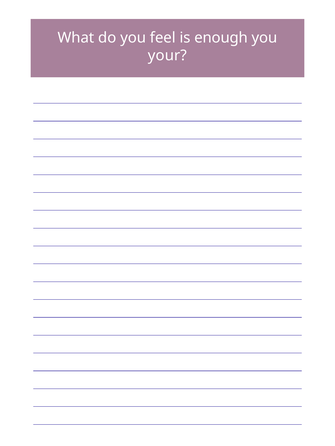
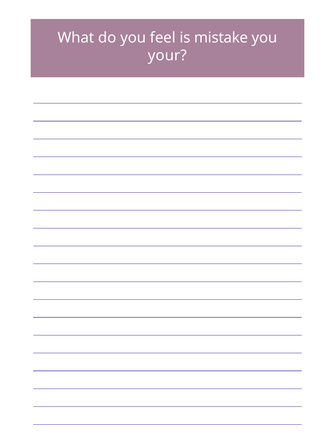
enough: enough -> mistake (221, 38)
